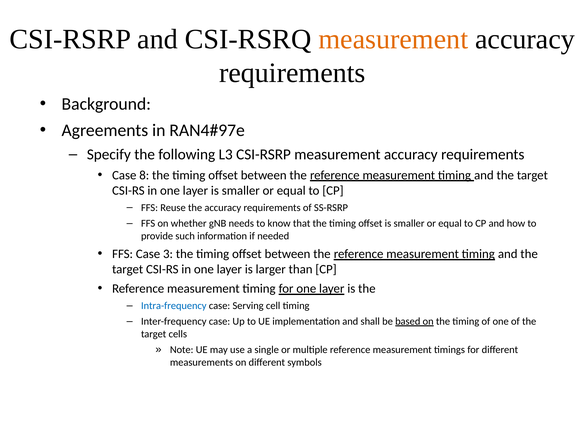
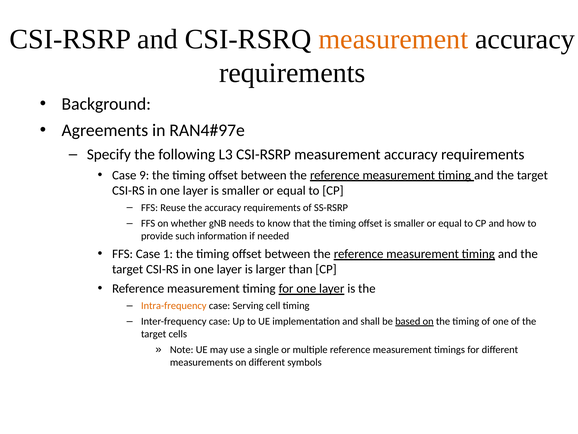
8: 8 -> 9 (144, 175)
3: 3 -> 1 (168, 254)
Intra-frequency colour: blue -> orange (174, 305)
